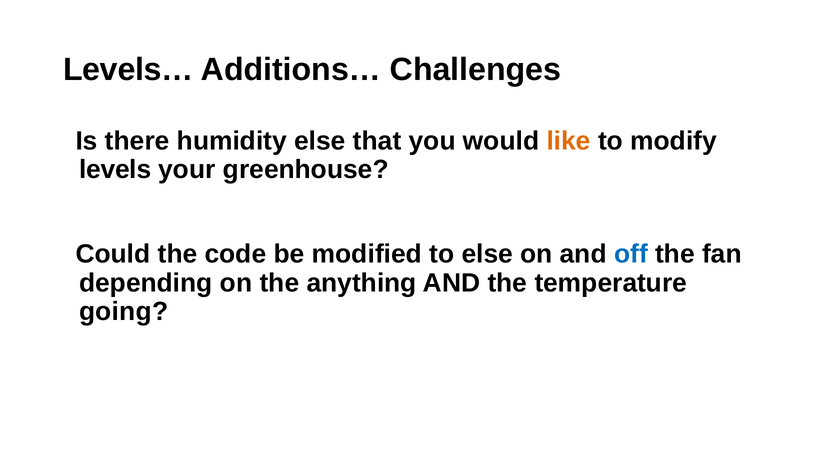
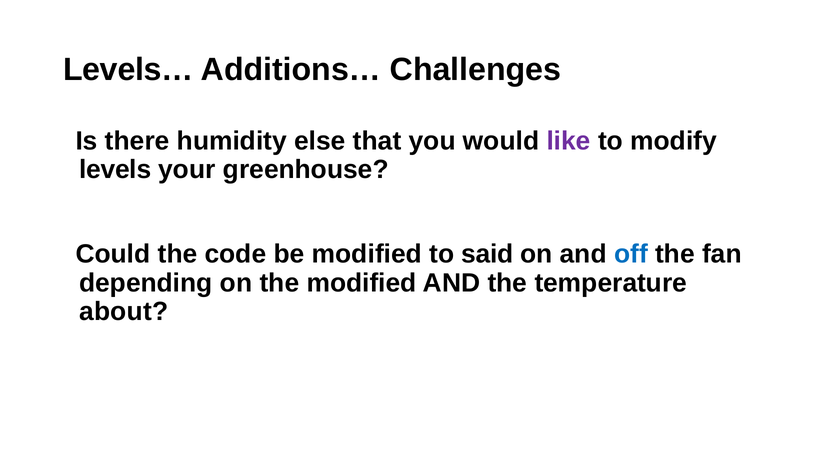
like colour: orange -> purple (569, 141)
to else: else -> said (487, 254)
the anything: anything -> modified (362, 283)
going: going -> about (124, 312)
